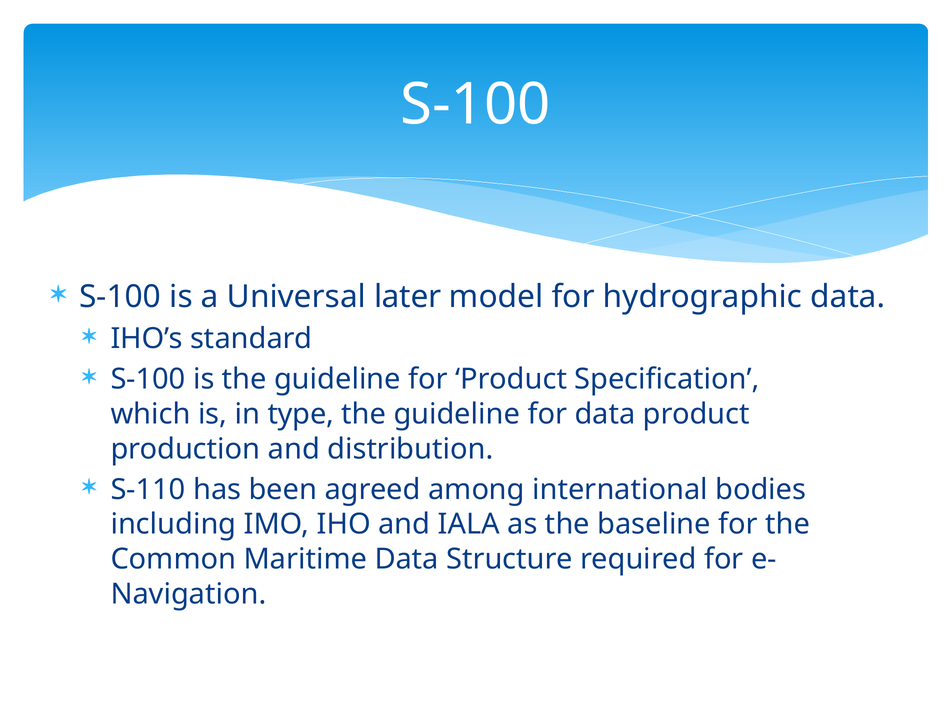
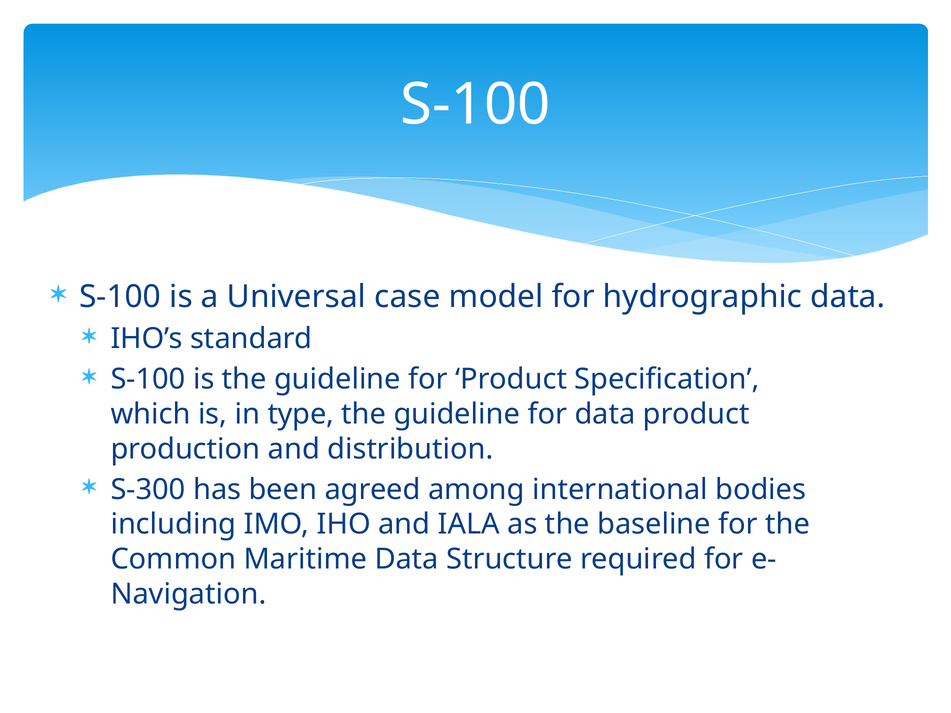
later: later -> case (407, 297)
S-110: S-110 -> S-300 (148, 490)
